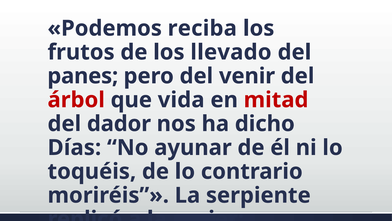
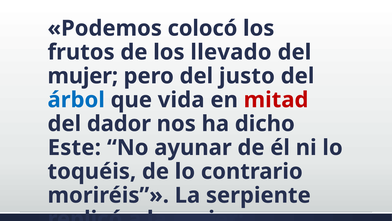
reciba: reciba -> colocó (202, 28)
panes: panes -> mujer (83, 76)
venir: venir -> justo (247, 76)
árbol colour: red -> blue (76, 100)
Días: Días -> Este (74, 147)
